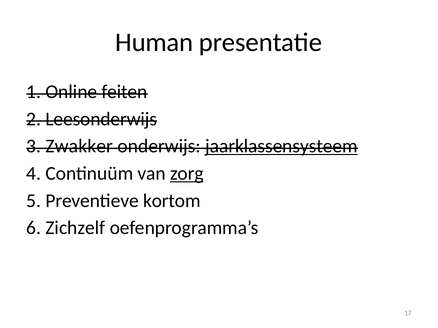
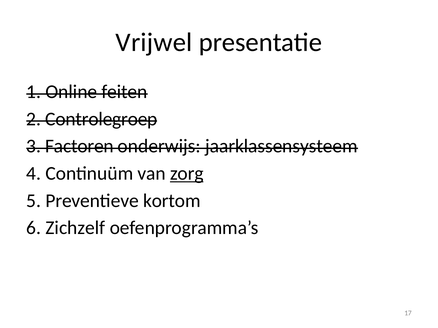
Human: Human -> Vrijwel (154, 42)
Leesonderwijs: Leesonderwijs -> Controlegroep (101, 119)
Zwakker: Zwakker -> Factoren (79, 146)
jaarklassensysteem underline: present -> none (281, 146)
